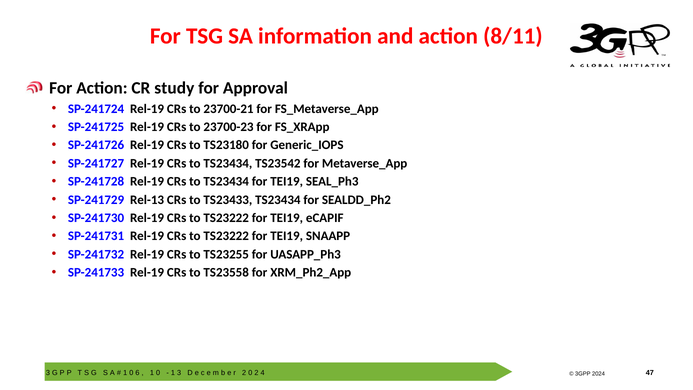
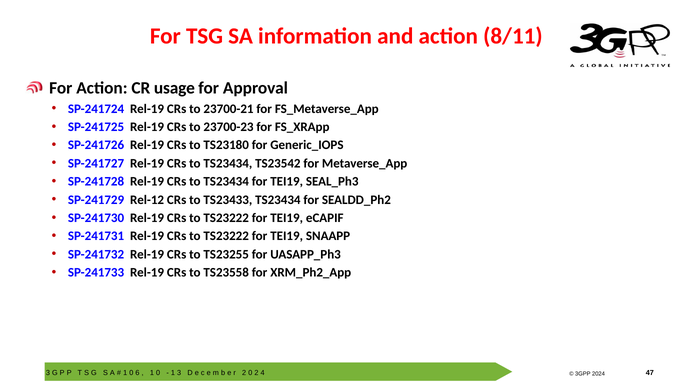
study: study -> usage (174, 88)
Rel-13: Rel-13 -> Rel-12 (147, 200)
